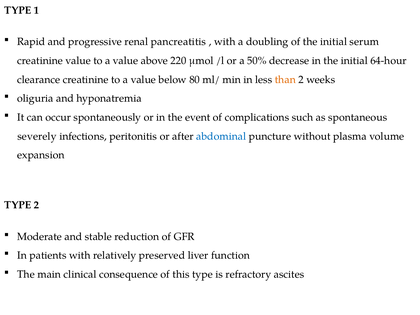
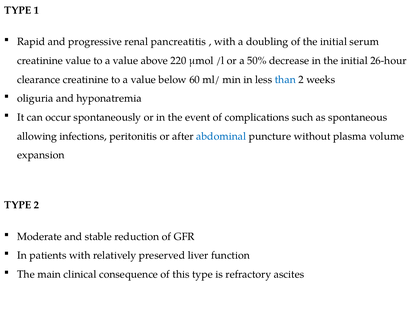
64-hour: 64-hour -> 26-hour (388, 61)
80: 80 -> 60 (195, 80)
than colour: orange -> blue (285, 80)
severely: severely -> allowing (37, 136)
